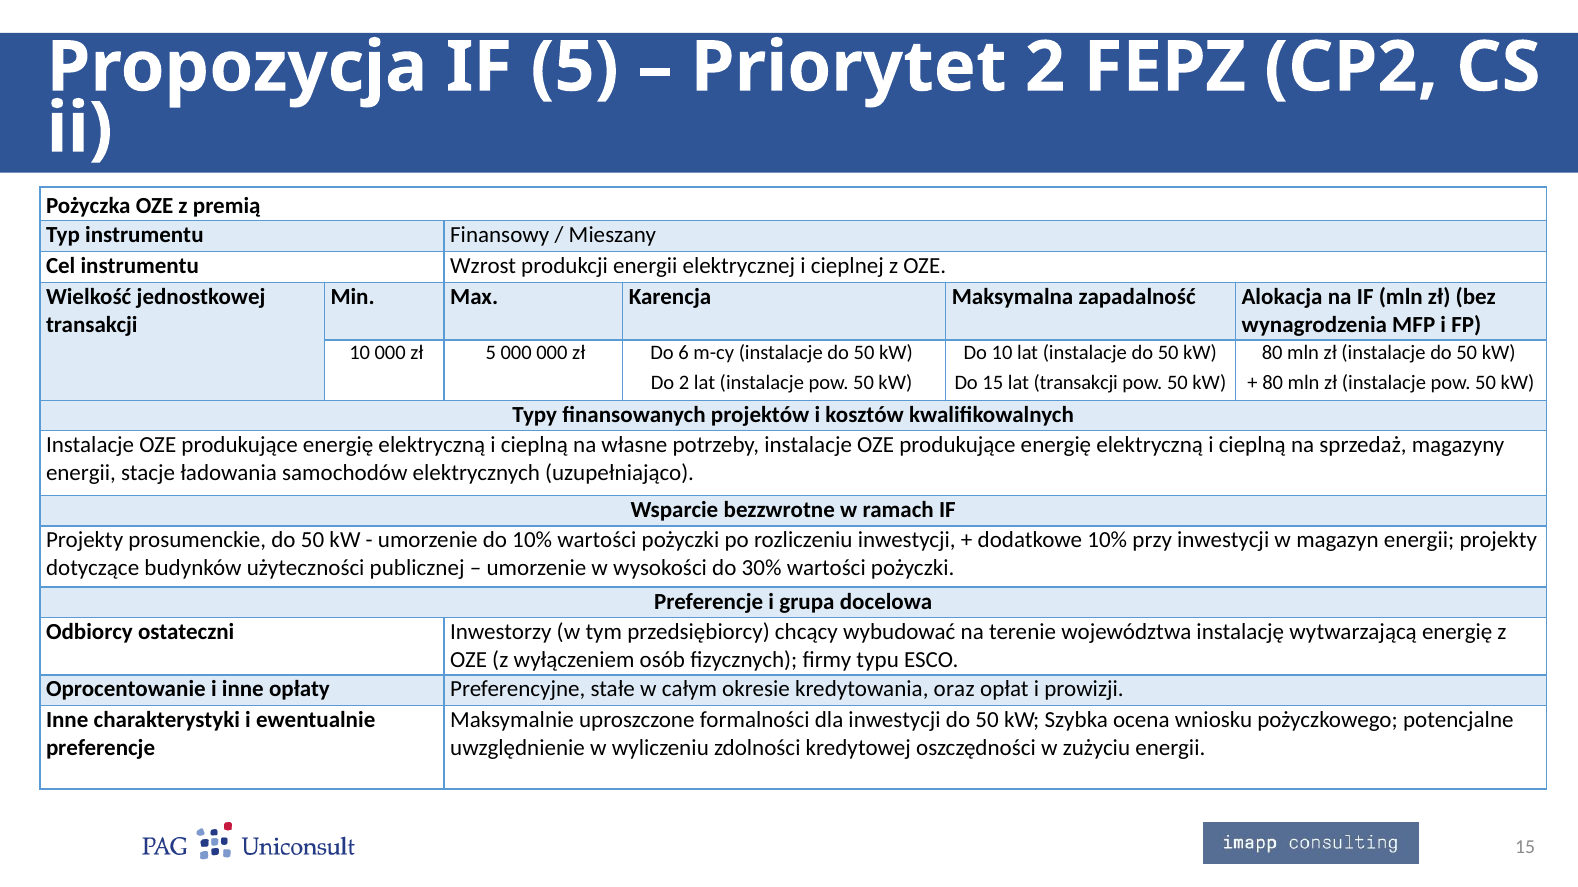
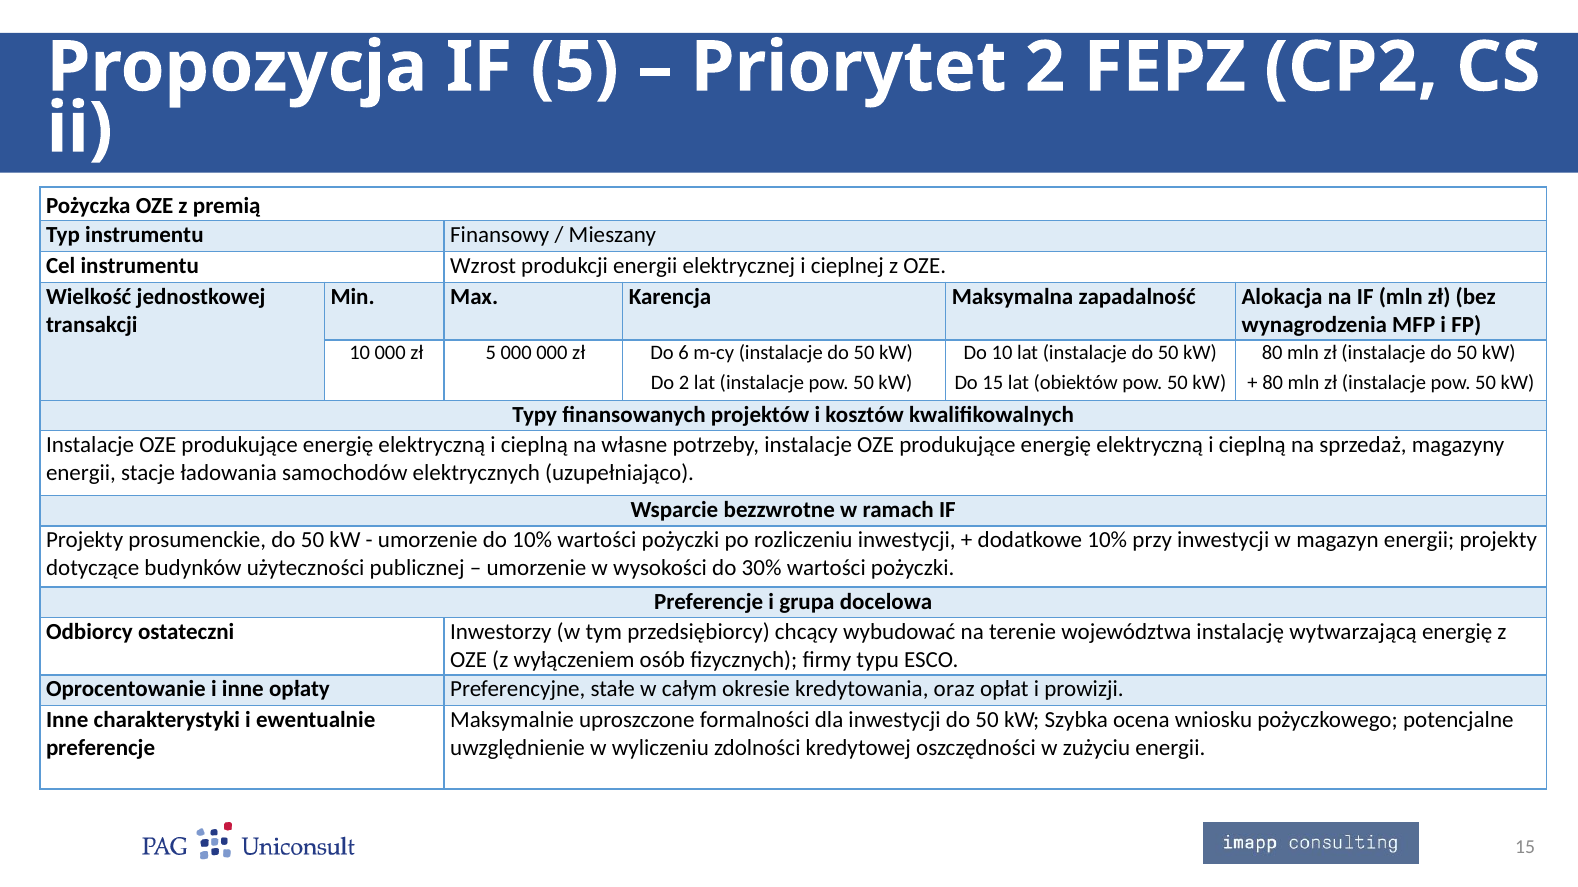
lat transakcji: transakcji -> obiektów (1076, 383)
